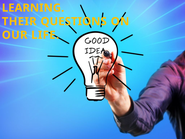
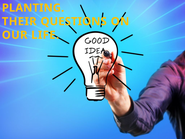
LEARNING: LEARNING -> PLANTING (33, 8)
